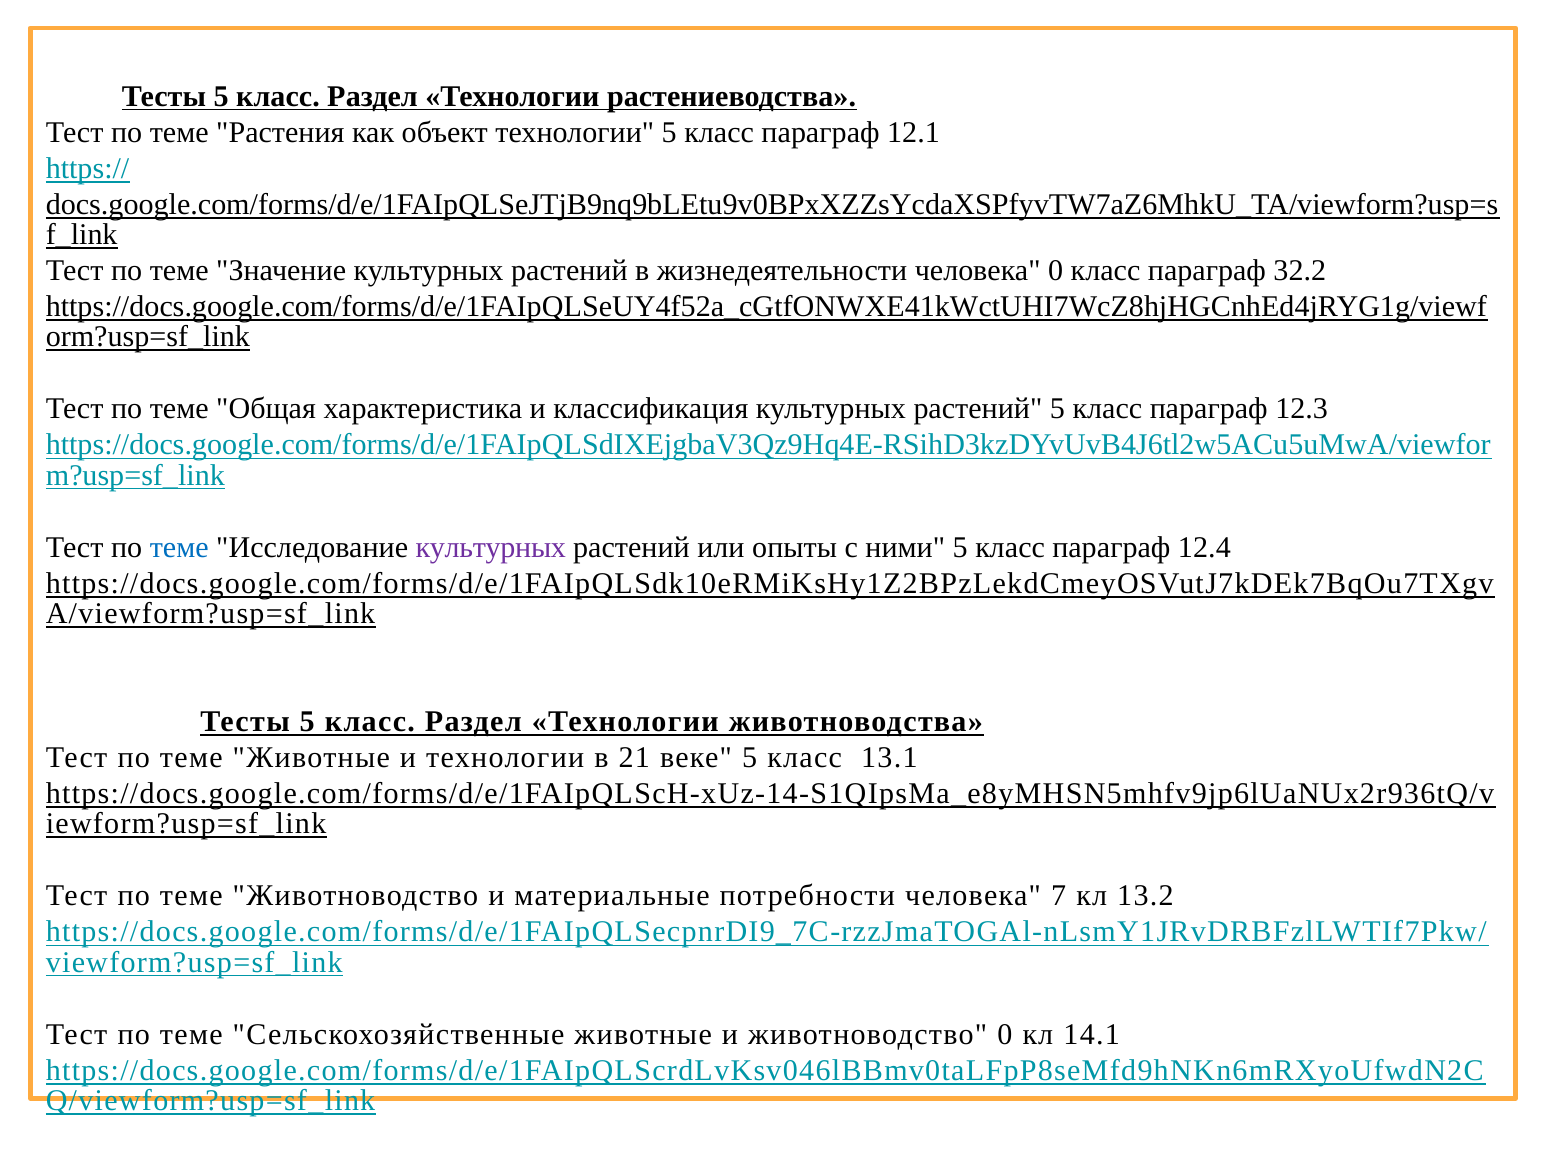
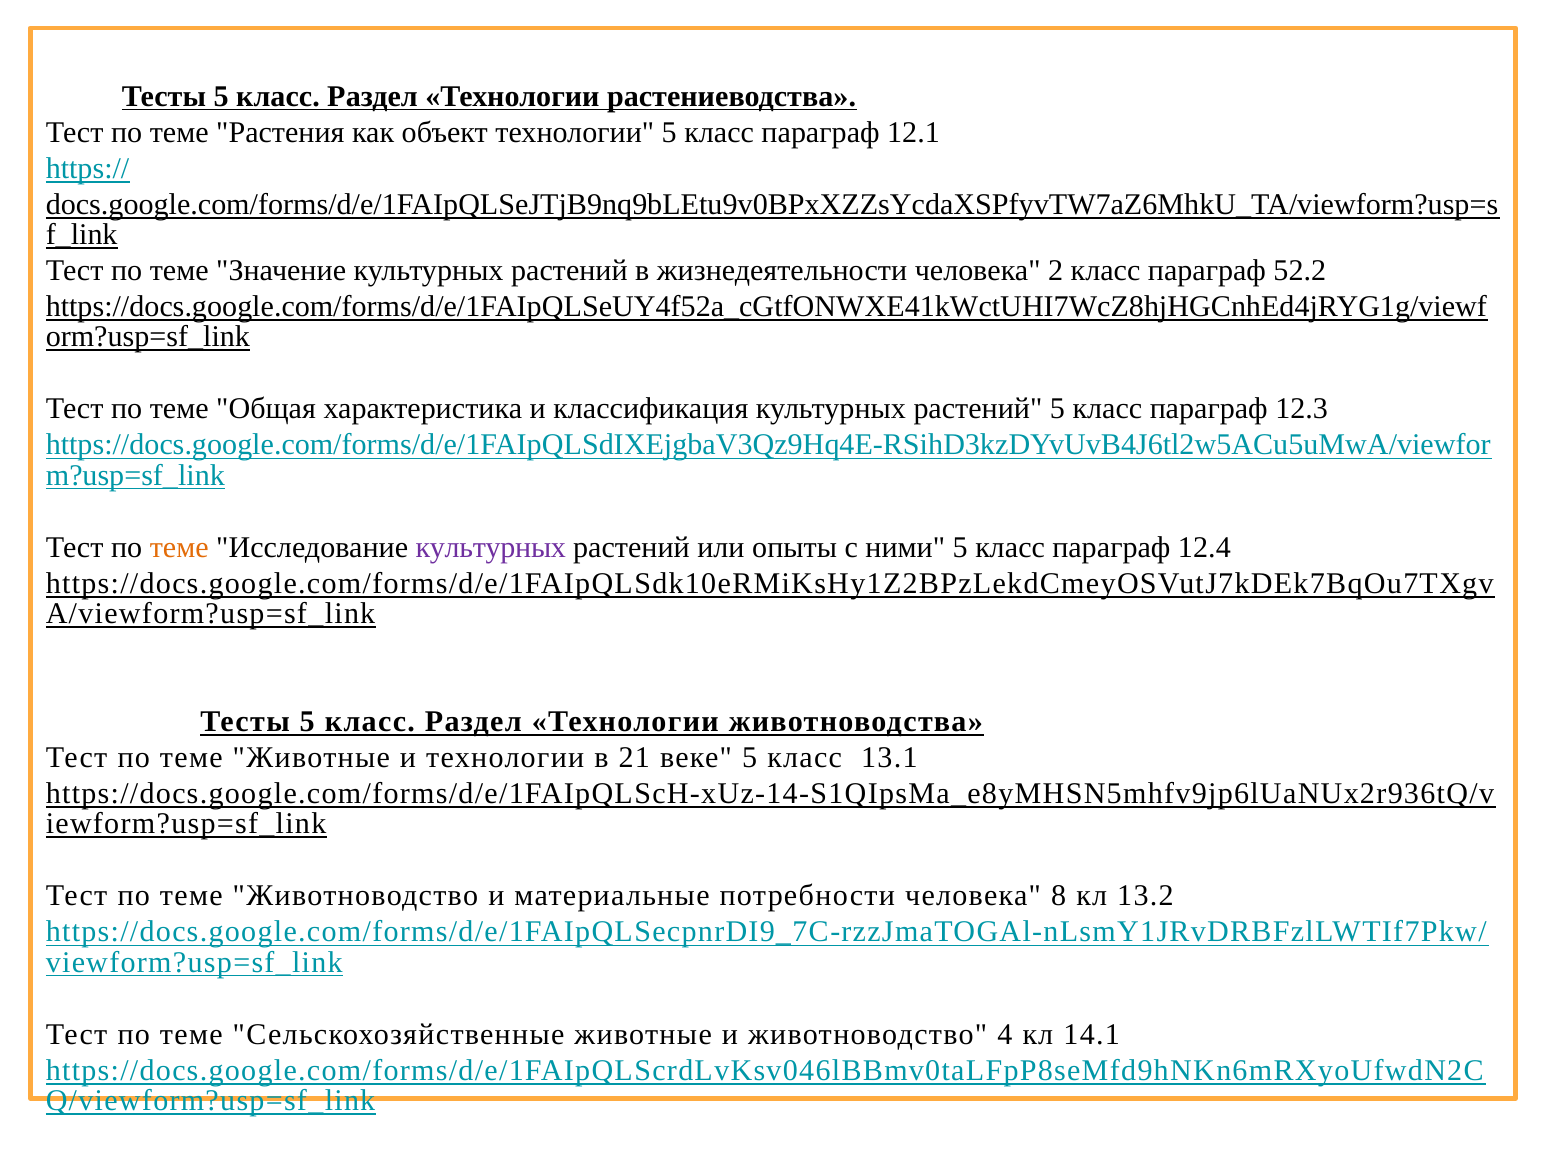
человека 0: 0 -> 2 (1056, 271)
32.2: 32.2 -> 52.2 (1300, 271)
теме colour: blue -> orange (179, 547)
7: 7 -> 8 (1059, 896)
животноводство 0: 0 -> 4 (1005, 1035)
